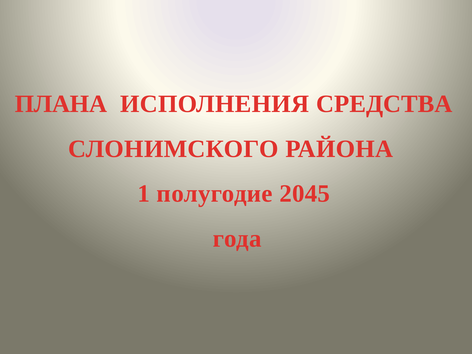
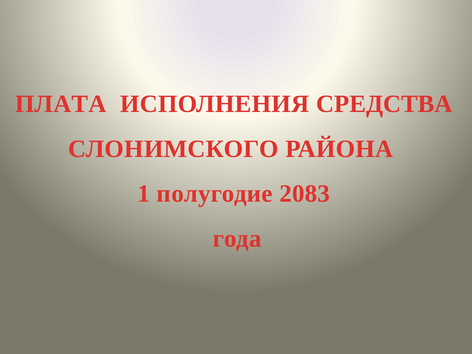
ПЛАНА: ПЛАНА -> ПЛАТА (61, 104)
2045: 2045 -> 2083 (305, 194)
